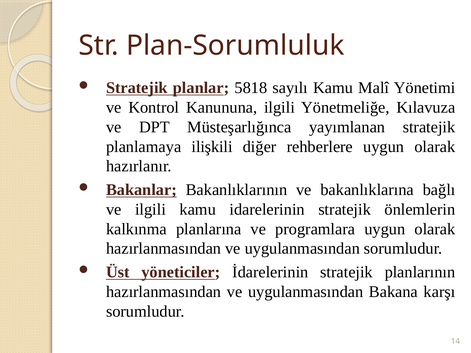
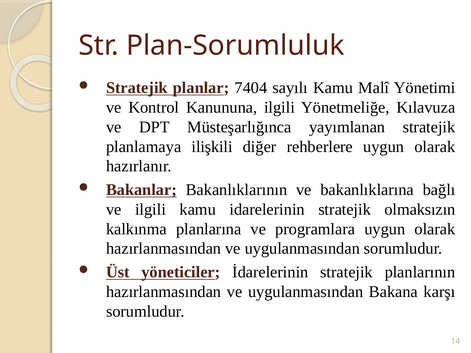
5818: 5818 -> 7404 (251, 88)
önlemlerin: önlemlerin -> olmaksızın (420, 210)
